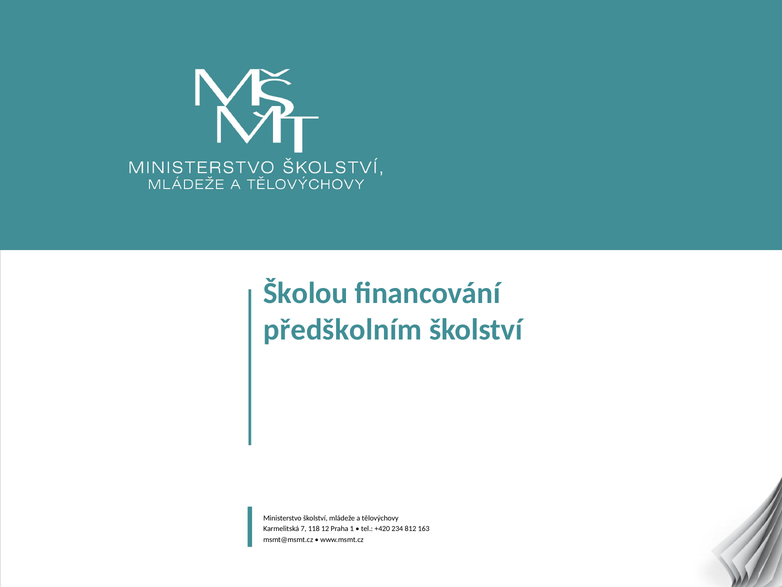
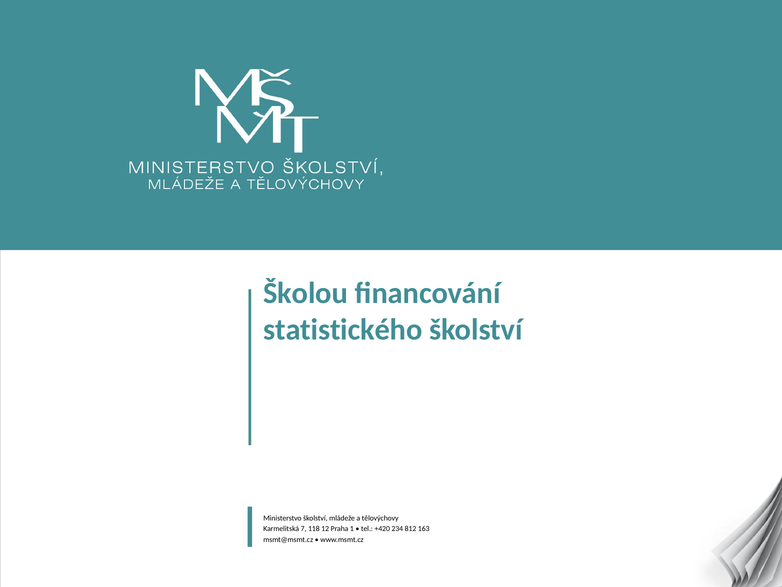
předškolním: předškolním -> statistického (343, 329)
